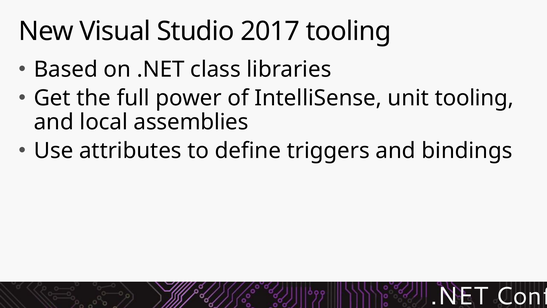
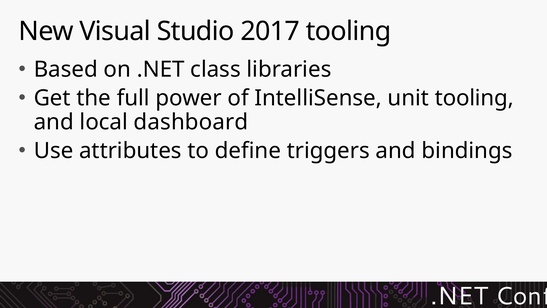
assemblies: assemblies -> dashboard (191, 122)
